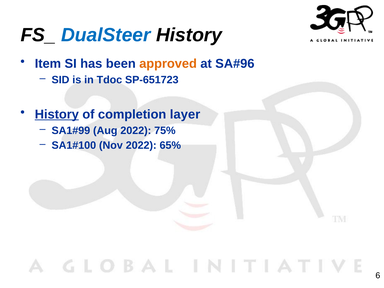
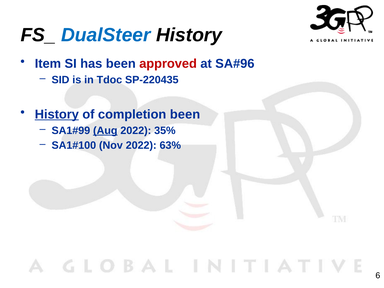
approved colour: orange -> red (168, 64)
SP-651723: SP-651723 -> SP-220435 (152, 80)
completion layer: layer -> been (185, 114)
Aug underline: none -> present (105, 131)
75%: 75% -> 35% (165, 131)
65%: 65% -> 63% (170, 145)
